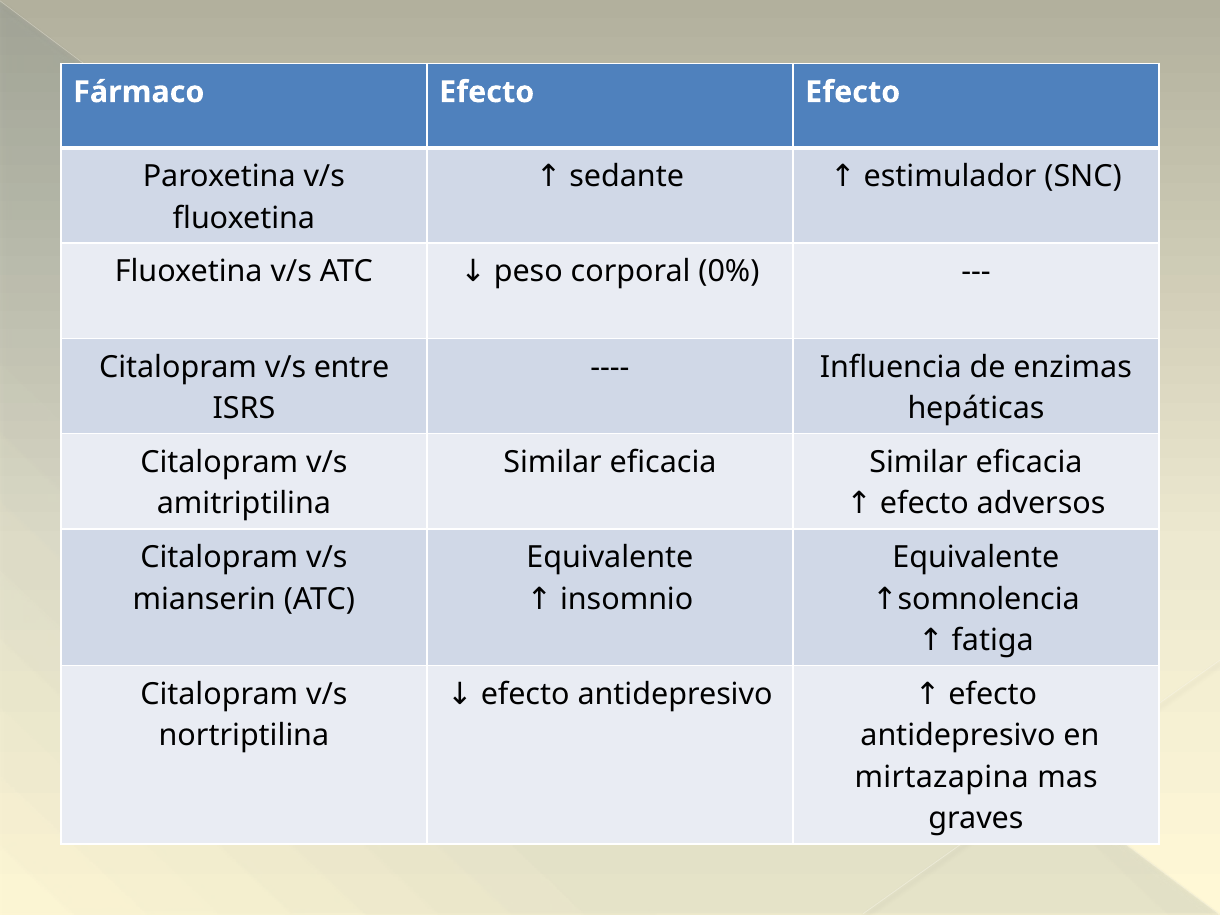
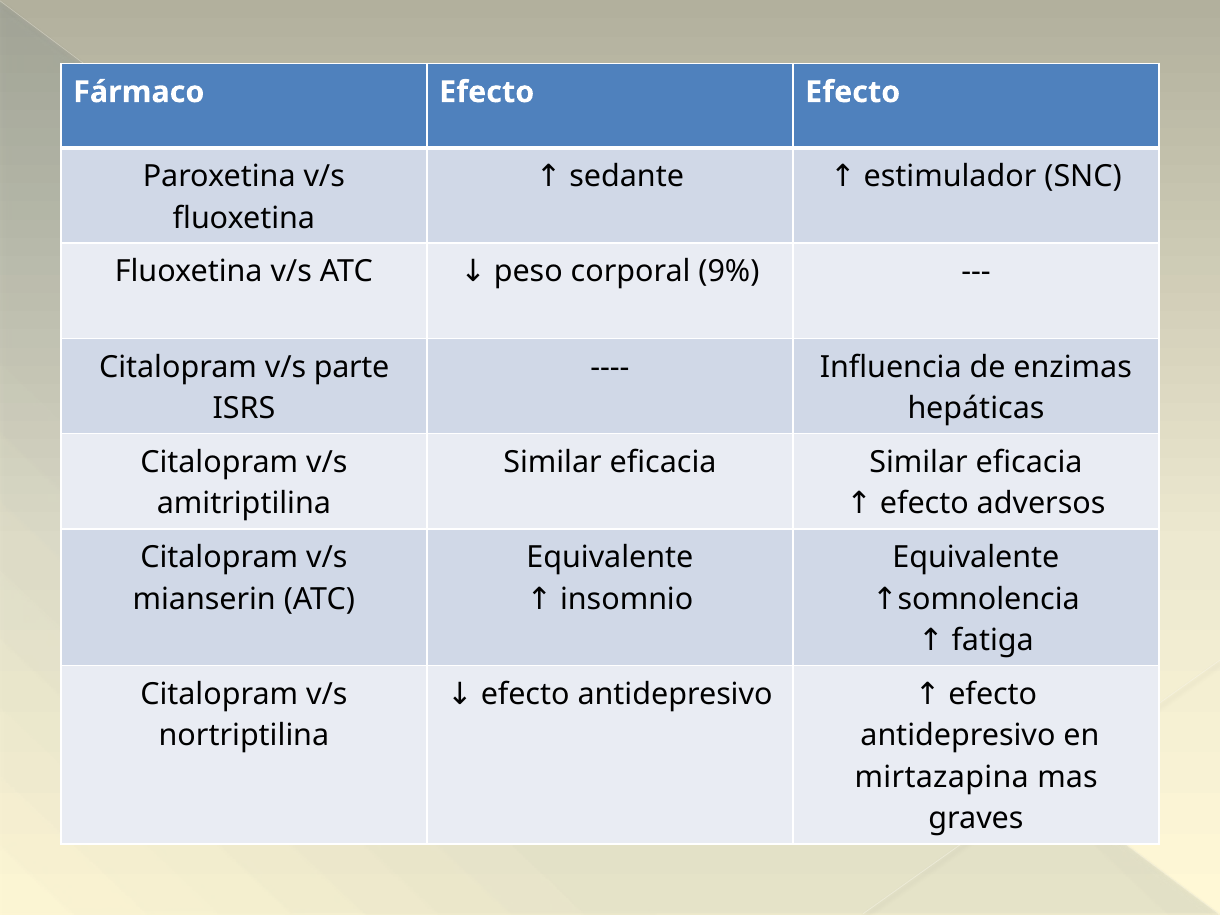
0%: 0% -> 9% (729, 272)
entre: entre -> parte (352, 367)
